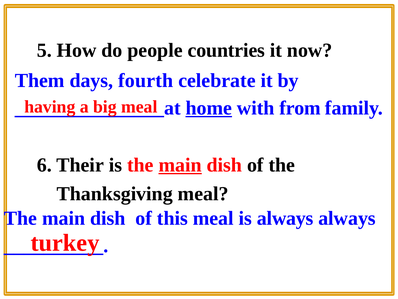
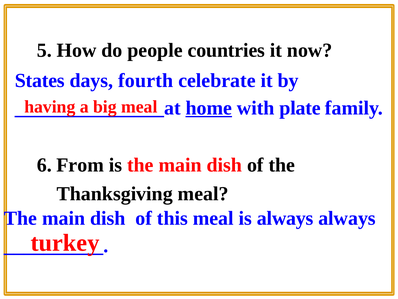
Them: Them -> States (40, 80)
from: from -> plate (300, 108)
Their: Their -> From (80, 165)
main underline: present -> none (180, 165)
